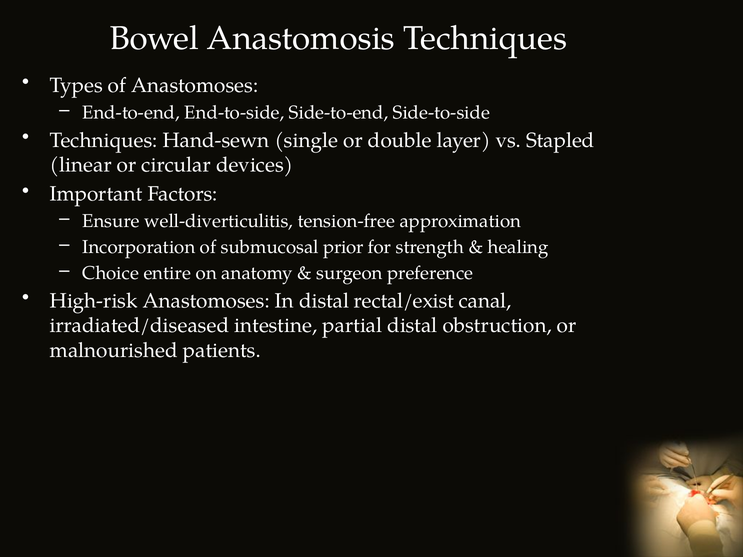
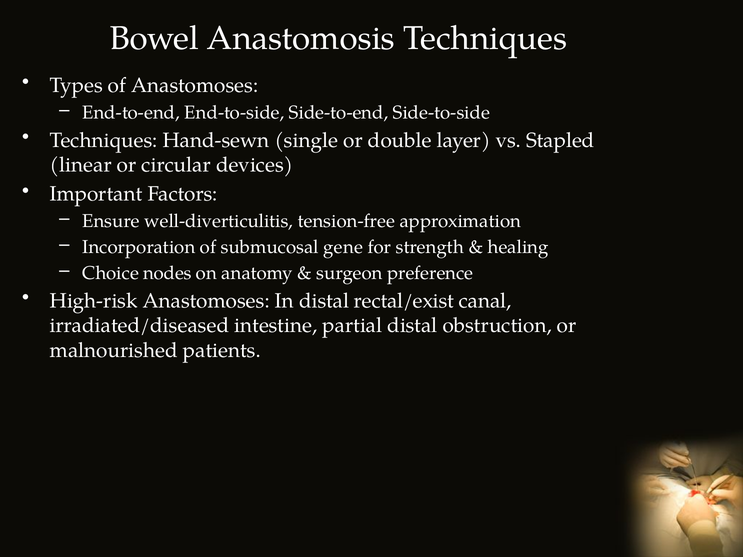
prior: prior -> gene (343, 247)
entire: entire -> nodes (167, 273)
